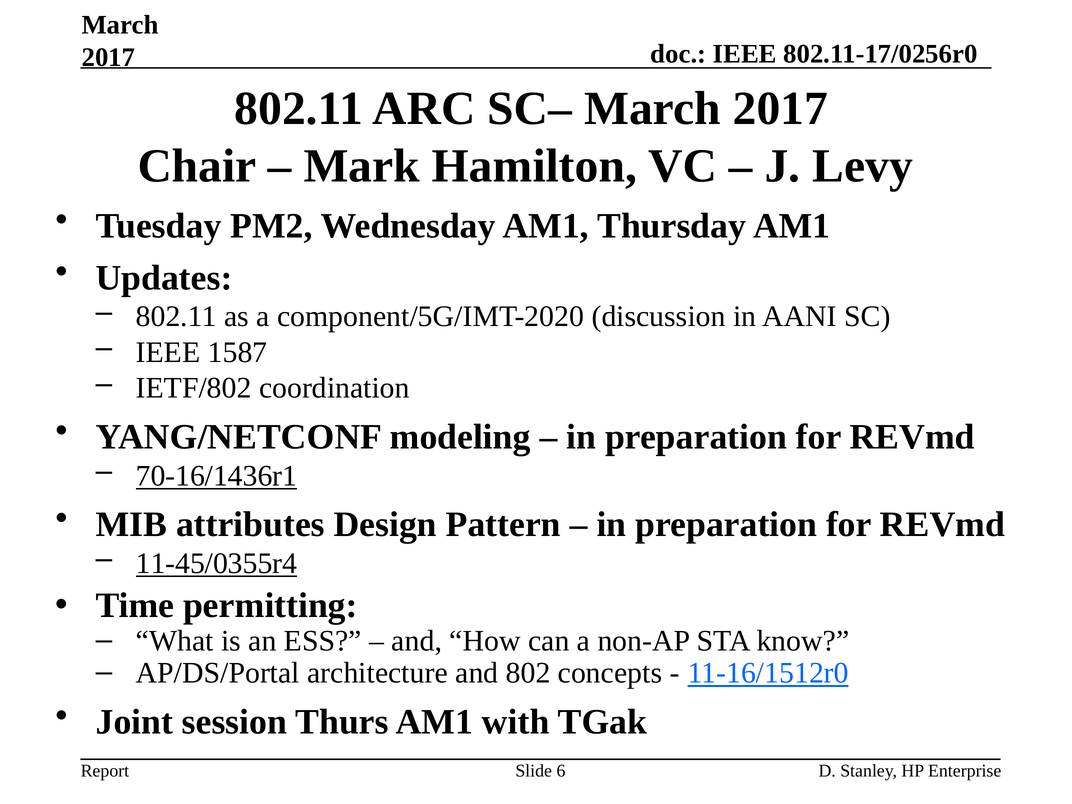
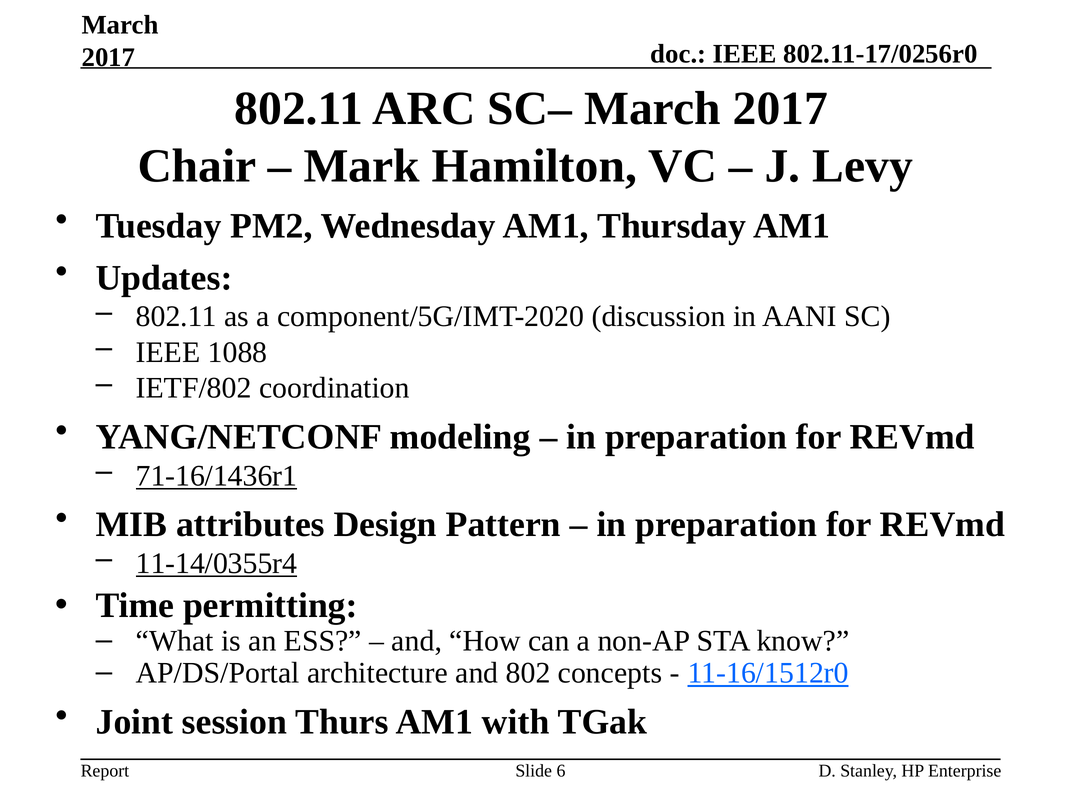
1587: 1587 -> 1088 (238, 352)
70-16/1436r1: 70-16/1436r1 -> 71-16/1436r1 (216, 476)
11-45/0355r4: 11-45/0355r4 -> 11-14/0355r4 (216, 563)
